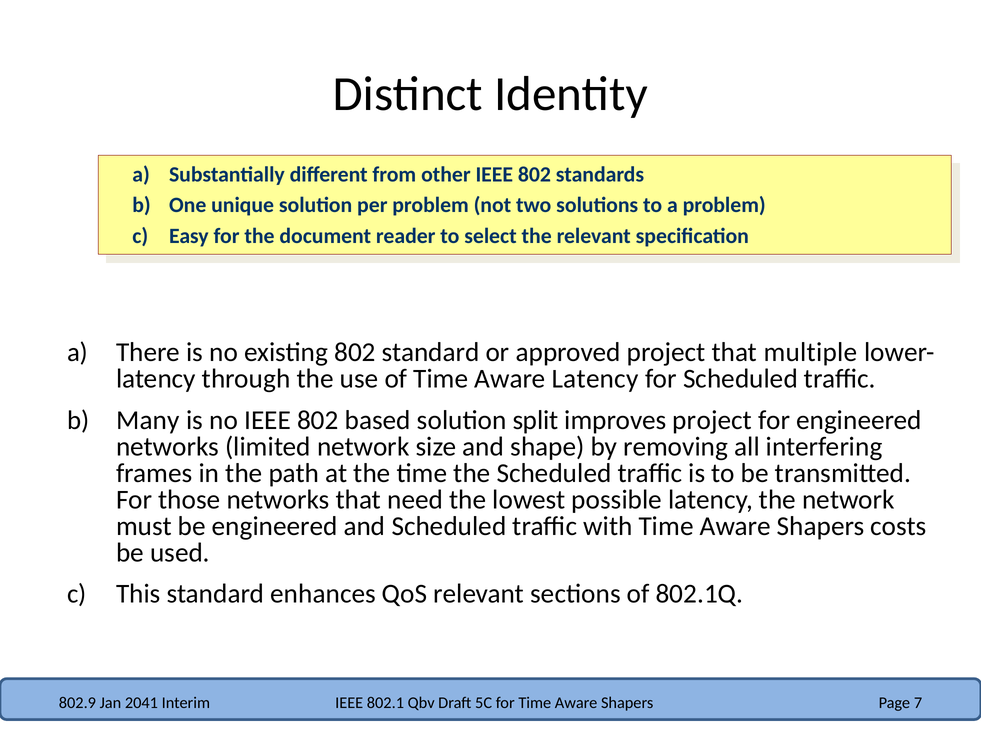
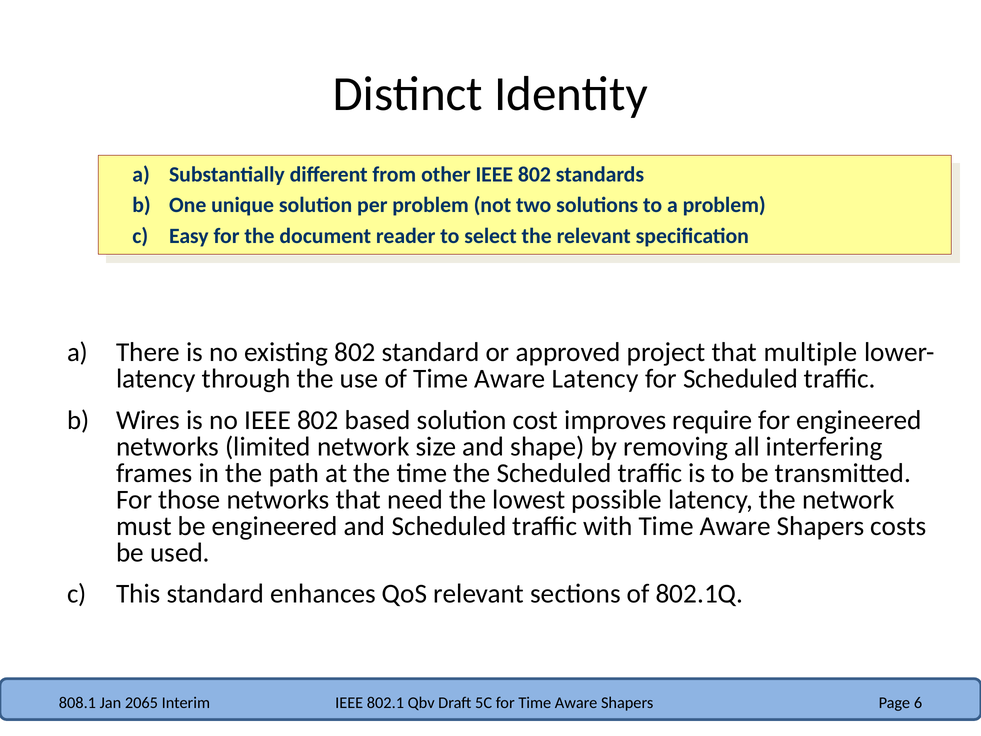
Many: Many -> Wires (148, 420)
split: split -> cost (535, 420)
improves project: project -> require (712, 420)
802.9: 802.9 -> 808.1 (77, 703)
2041: 2041 -> 2065 (141, 703)
7: 7 -> 6 (918, 702)
